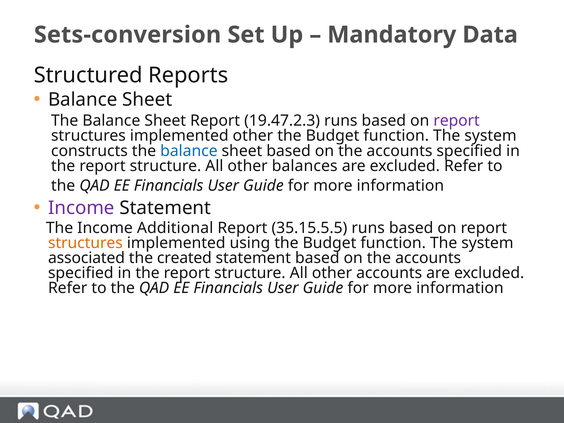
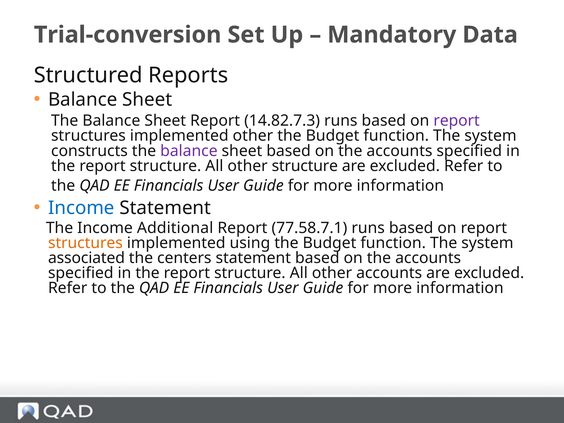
Sets-conversion: Sets-conversion -> Trial-conversion (128, 35)
19.47.2.3: 19.47.2.3 -> 14.82.7.3 (282, 121)
balance colour: blue -> purple (189, 151)
other balances: balances -> structure (305, 166)
Income colour: purple -> blue (81, 208)
35.15.5.5: 35.15.5.5 -> 77.58.7.1 (309, 228)
created: created -> centers (184, 258)
